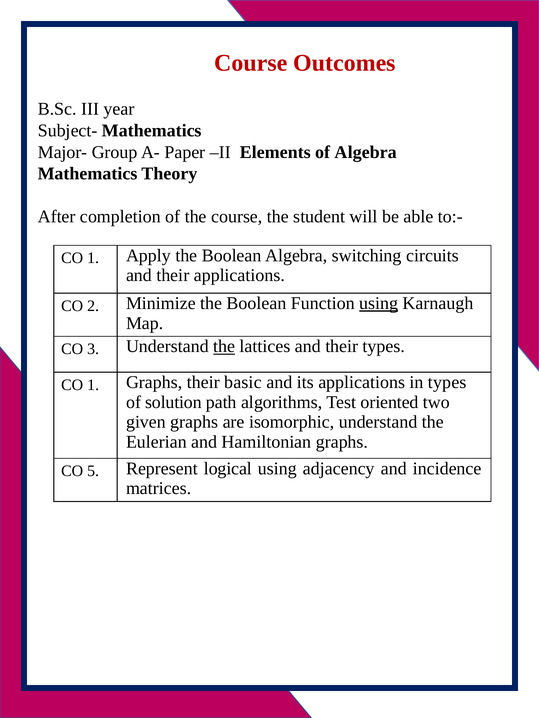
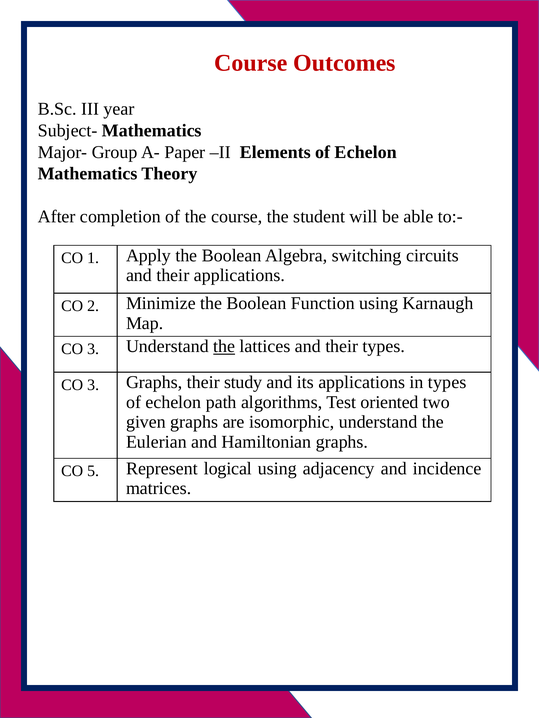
Elements of Algebra: Algebra -> Echelon (366, 152)
using underline: present -> none (379, 304)
1: 1 -> 3 (93, 385)
basic: basic -> study (243, 383)
solution: solution -> echelon (173, 403)
